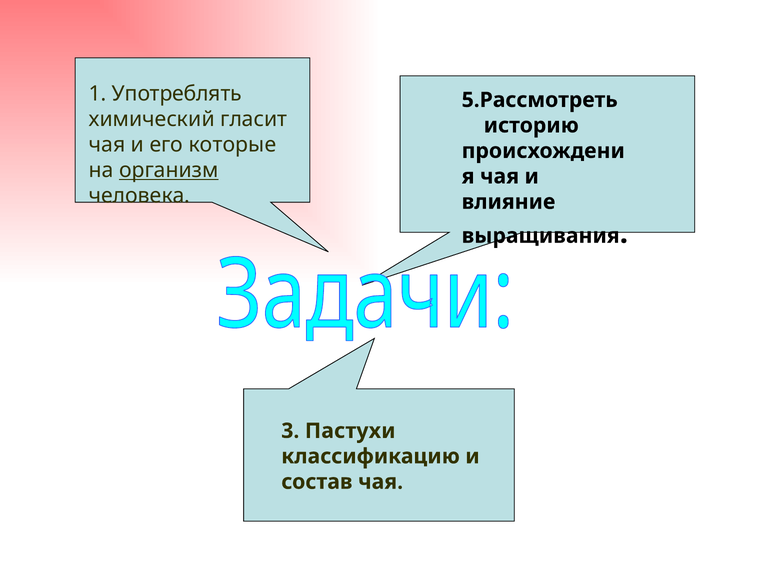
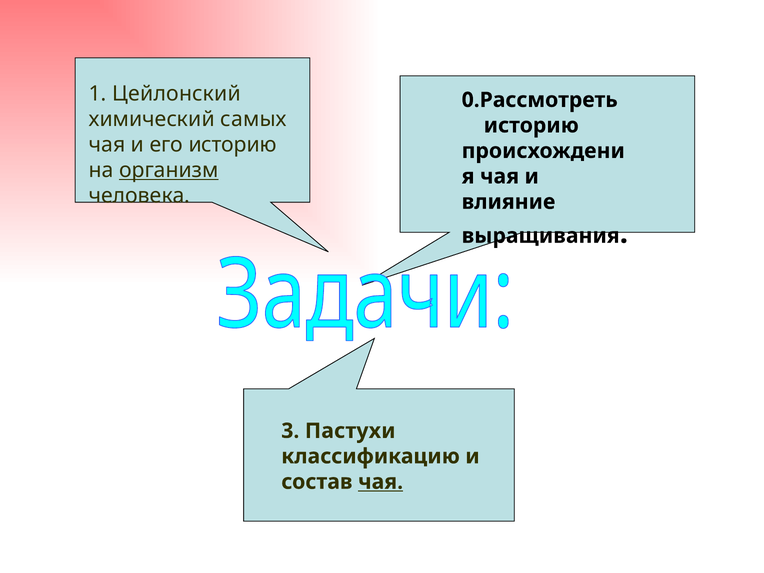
Употреблять: Употреблять -> Цейлонский (177, 94)
5.Рассмотреть: 5.Рассмотреть -> 0.Рассмотреть (540, 100)
гласит: гласит -> самых (254, 119)
его которые: которые -> историю (233, 145)
чая underline: none -> present (381, 482)
